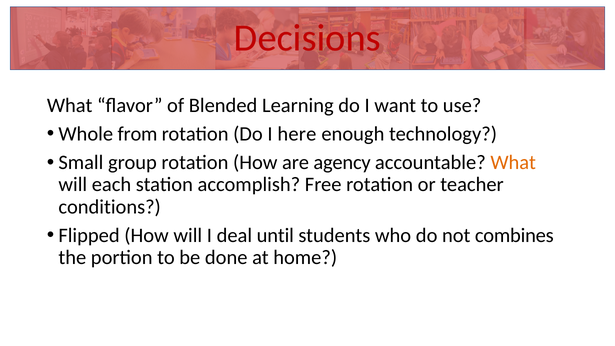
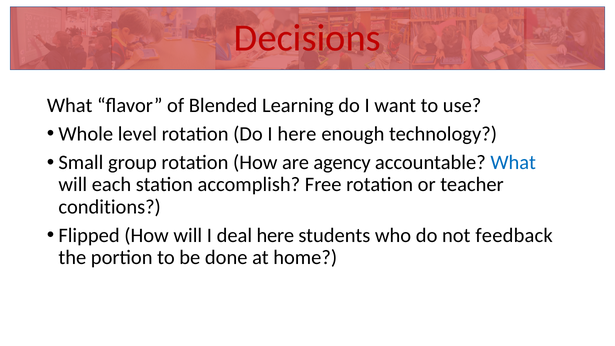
from: from -> level (137, 134)
What colour: orange -> blue (513, 162)
deal until: until -> here (275, 235)
combines: combines -> feedback (514, 235)
